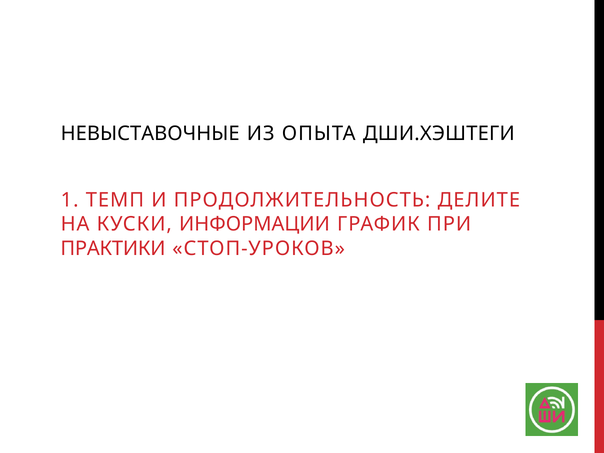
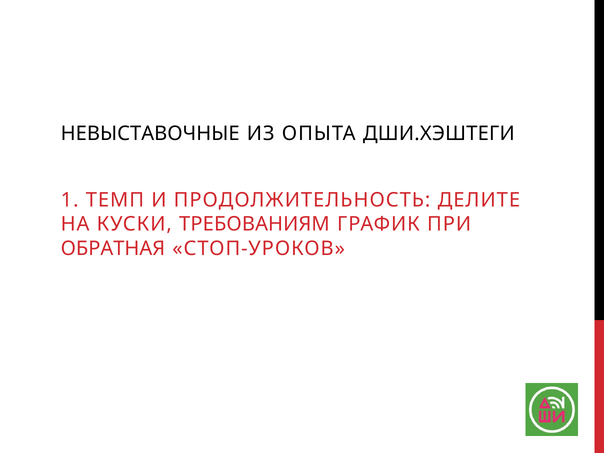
ИНФОРМАЦИИ: ИНФОРМАЦИИ -> ТРЕБОВАНИЯМ (254, 224)
ПРАКТИКИ: ПРАКТИКИ -> ОБРАТНАЯ (113, 248)
